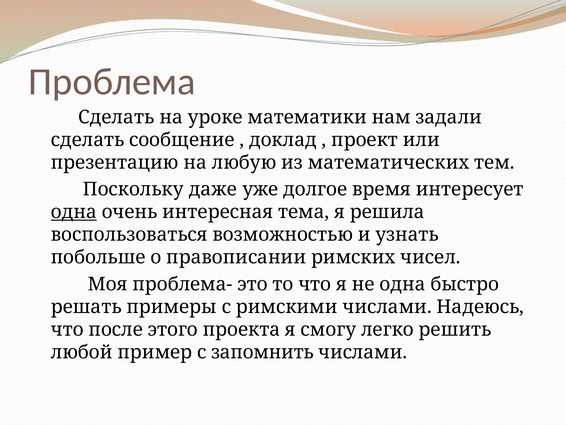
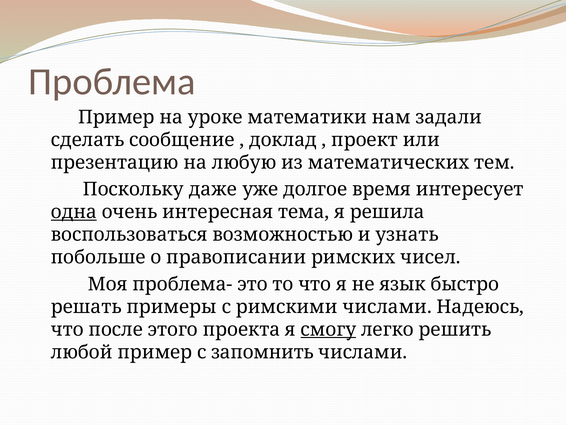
Сделать: Сделать -> Пример (116, 117)
не одна: одна -> язык (402, 284)
смогу underline: none -> present (328, 329)
